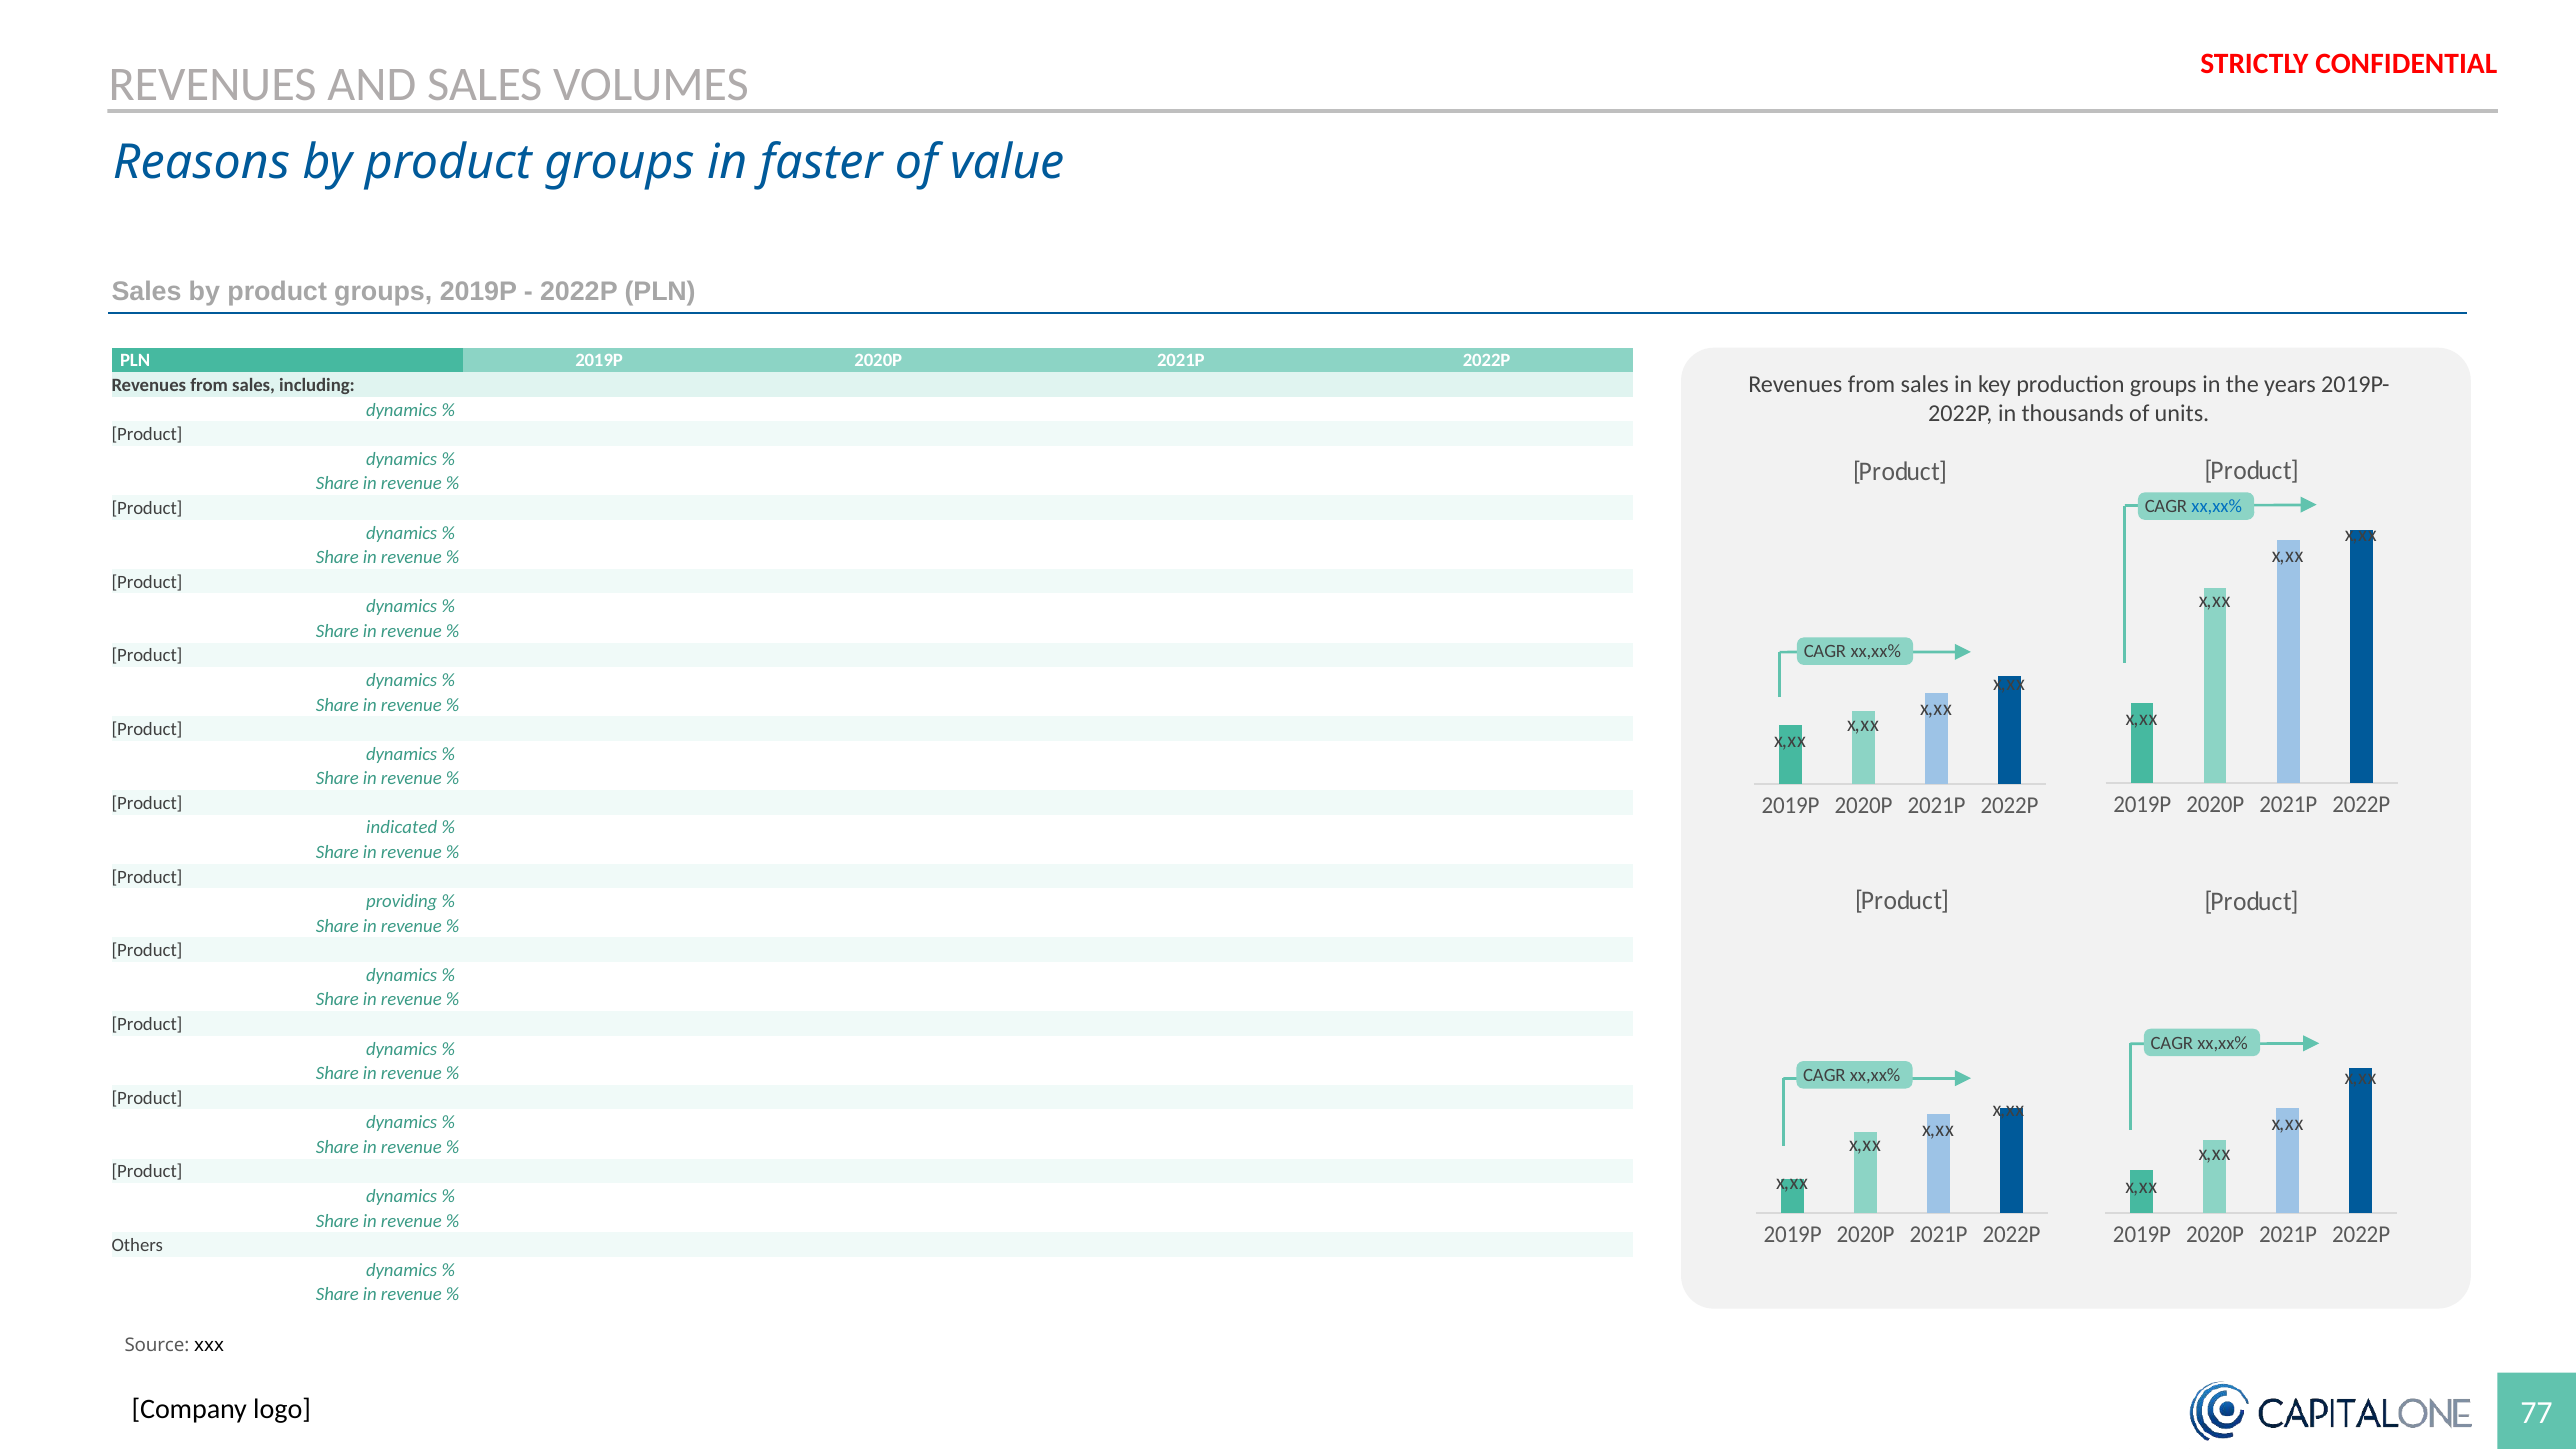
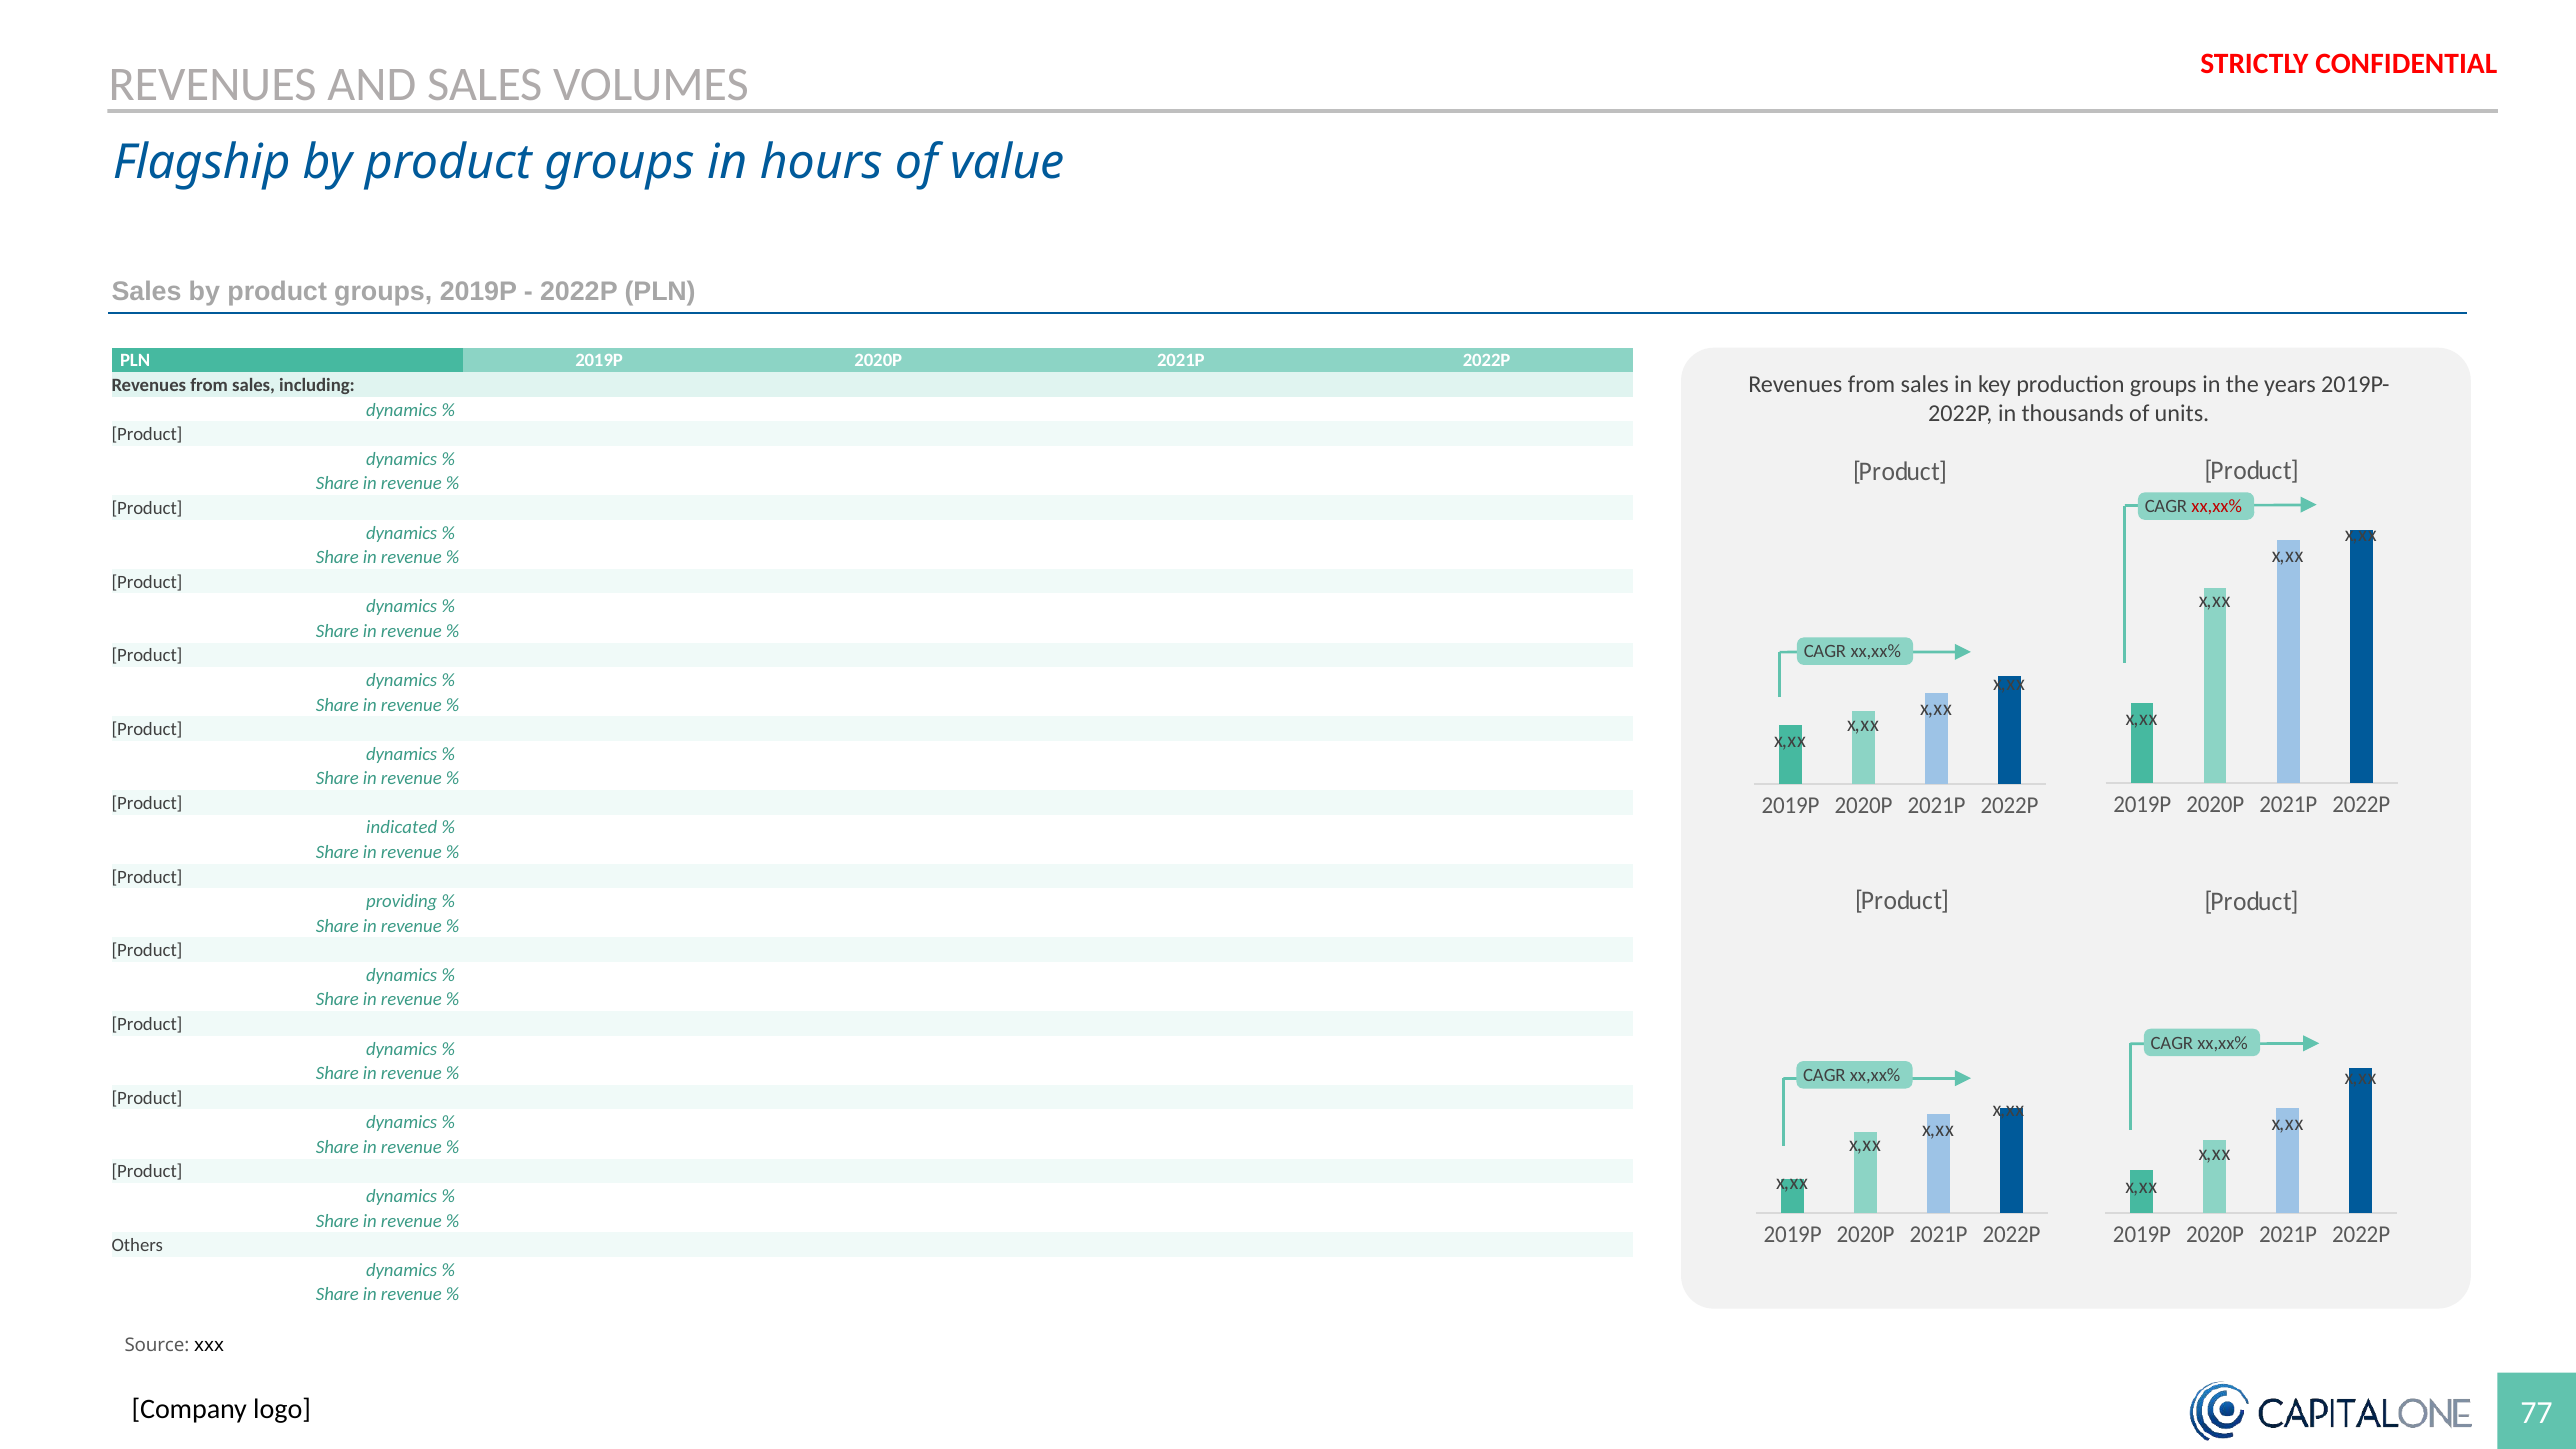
Reasons: Reasons -> Flagship (202, 163)
faster: faster -> hours (821, 163)
xx,xx% colour: blue -> red (2217, 507)
